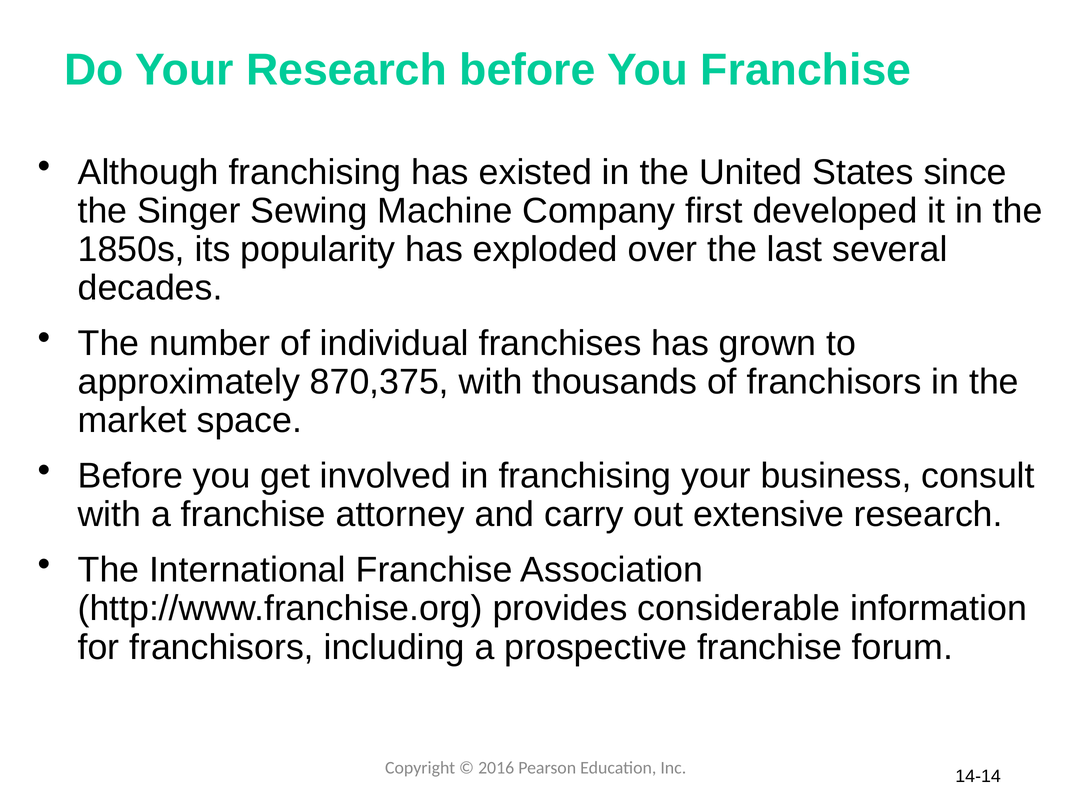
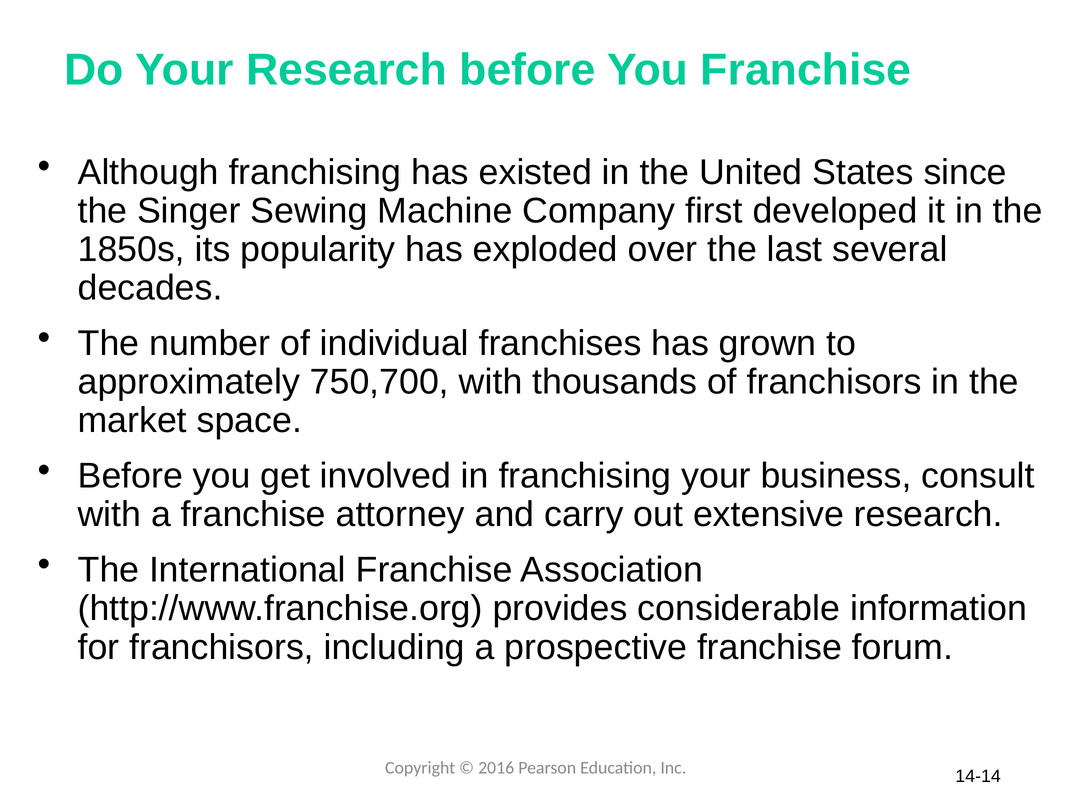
870,375: 870,375 -> 750,700 (379, 382)
